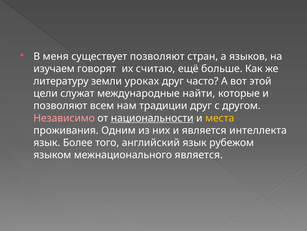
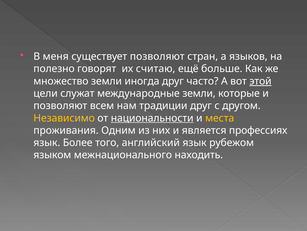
изучаем: изучаем -> полезно (54, 69)
литературу: литературу -> множество (61, 81)
уроках: уроках -> иногда (142, 81)
этой underline: none -> present (260, 81)
международные найти: найти -> земли (199, 93)
Независимо colour: pink -> yellow (64, 118)
интеллекта: интеллекта -> профессиях (258, 130)
межнационального является: является -> находить (199, 155)
